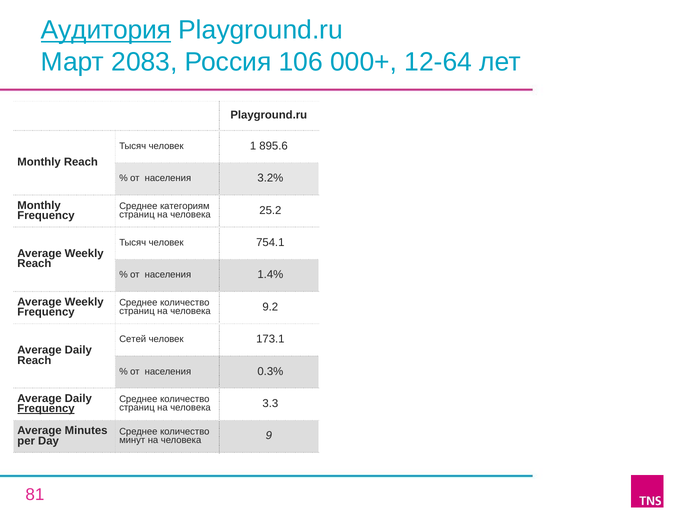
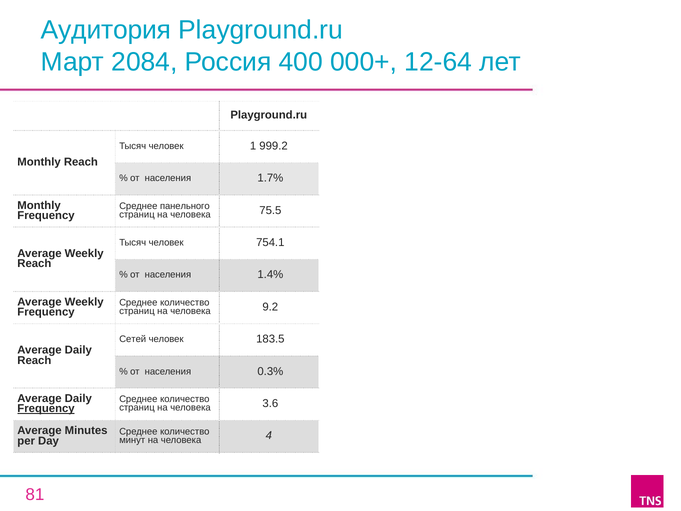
Аудитория underline: present -> none (106, 30)
2083: 2083 -> 2084 (144, 62)
106: 106 -> 400 (301, 62)
895.6: 895.6 -> 999.2 (274, 146)
3.2%: 3.2% -> 1.7% (270, 178)
категориям: категориям -> панельного (185, 206)
25.2: 25.2 -> 75.5 (270, 210)
173.1: 173.1 -> 183.5 (270, 339)
3.3: 3.3 -> 3.6 (270, 403)
9: 9 -> 4 (269, 435)
